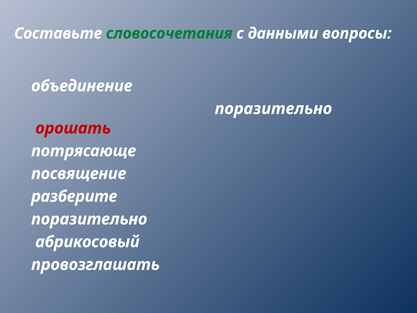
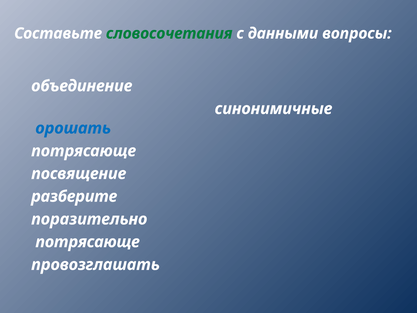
поразительно: поразительно -> синонимичные (273, 109)
орошать colour: red -> blue (73, 128)
абрикосовый: абрикосовый -> потрясающе (88, 242)
